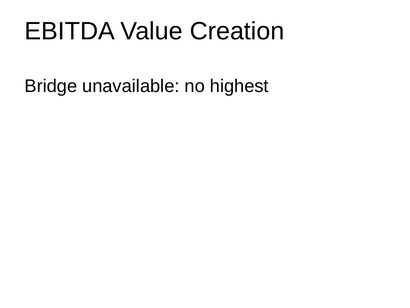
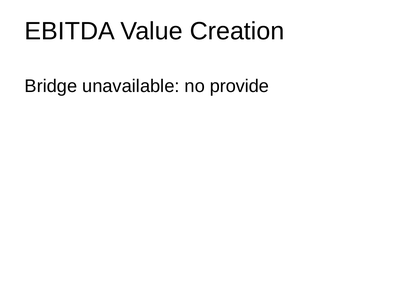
highest: highest -> provide (239, 86)
